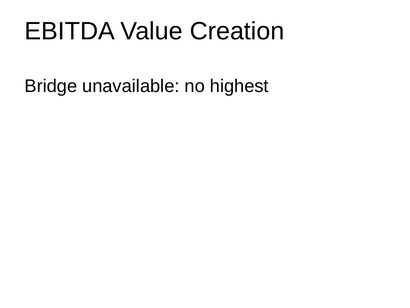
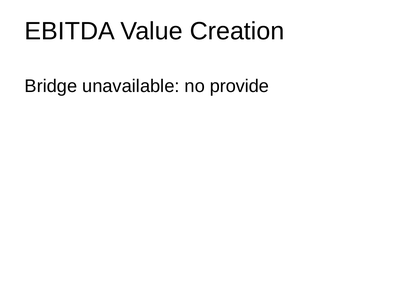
highest: highest -> provide (239, 86)
